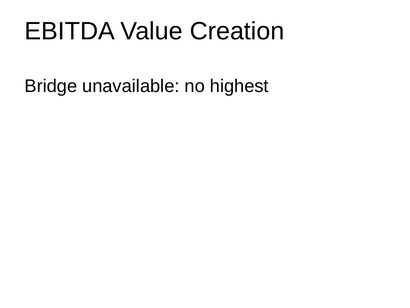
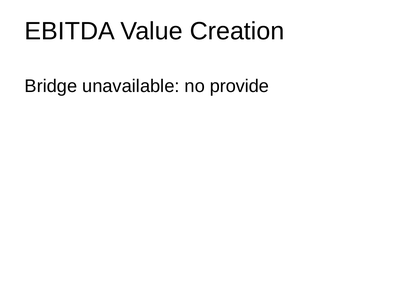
highest: highest -> provide (239, 86)
